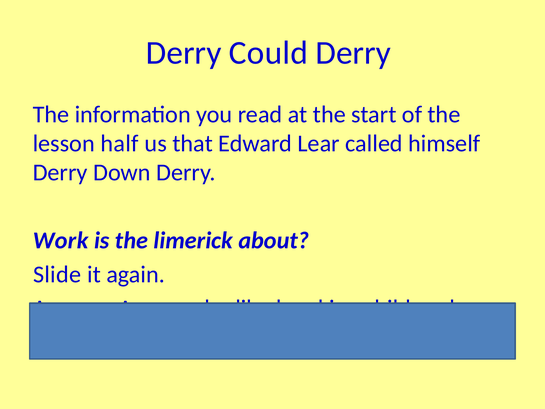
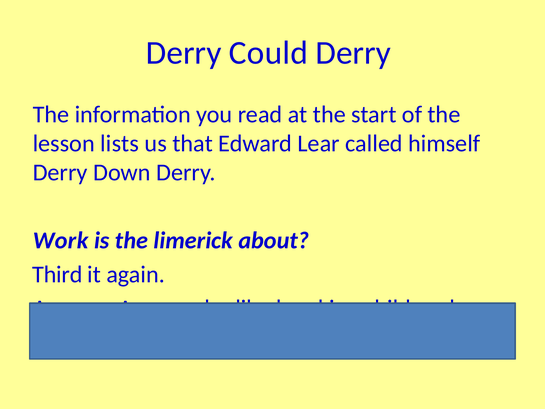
half: half -> lists (120, 143)
Slide: Slide -> Third (57, 274)
